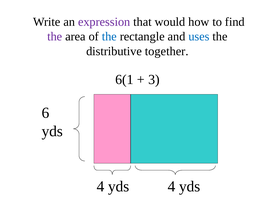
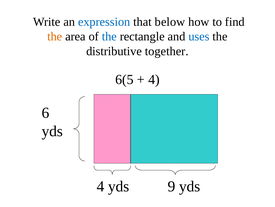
expression colour: purple -> blue (104, 22)
would: would -> below (170, 22)
the colour: purple -> orange (55, 36)
6(1: 6(1 -> 6(5 (124, 79)
3: 3 -> 4 (154, 79)
4 yds 4: 4 -> 9 (171, 186)
